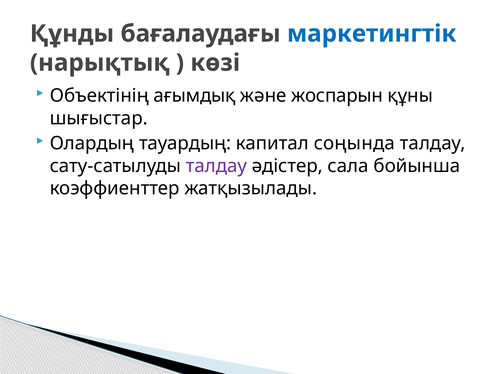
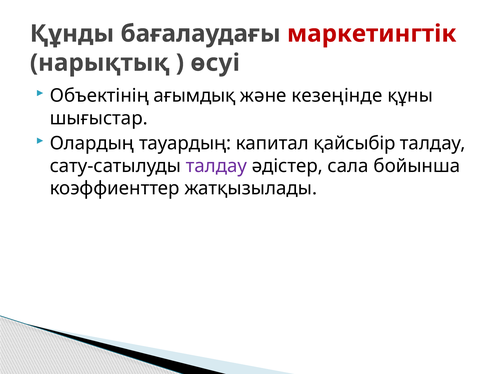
маркетингтік colour: blue -> red (372, 34)
көзі: көзі -> өсуі (215, 63)
жоспарын: жоспарын -> кезеңінде (337, 96)
соңында: соңында -> қайсыбір (355, 144)
